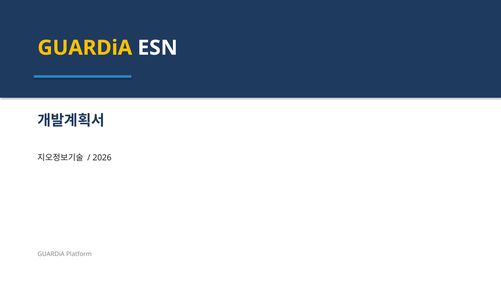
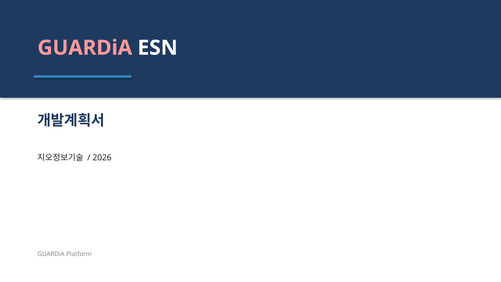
GUARDiA colour: yellow -> pink (85, 48)
